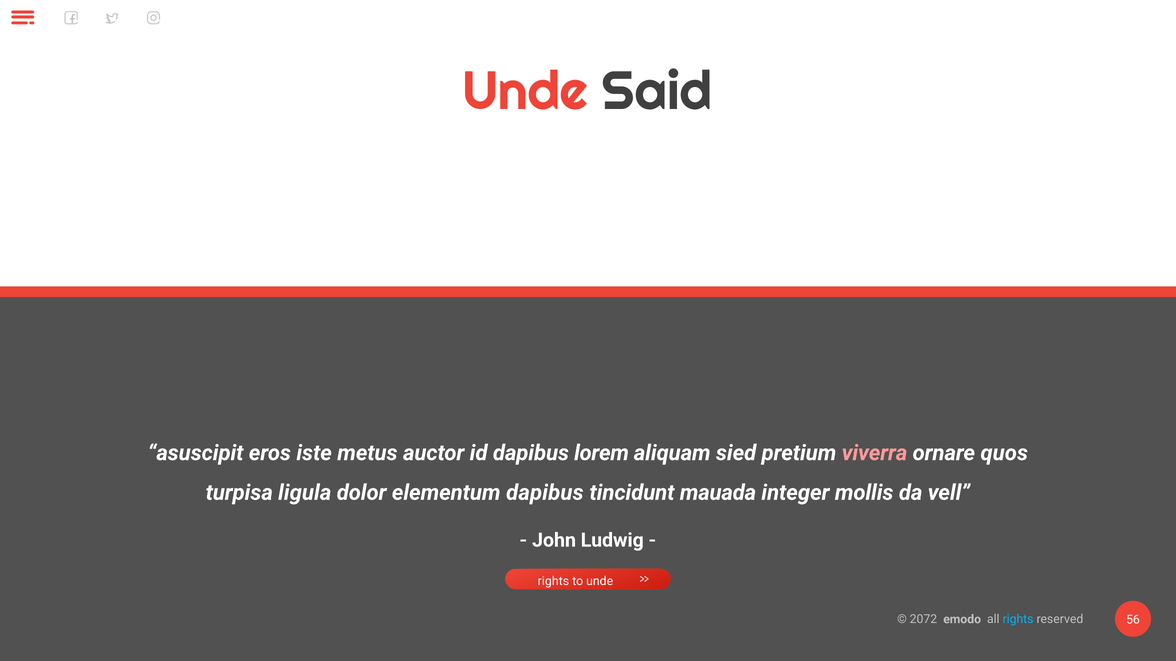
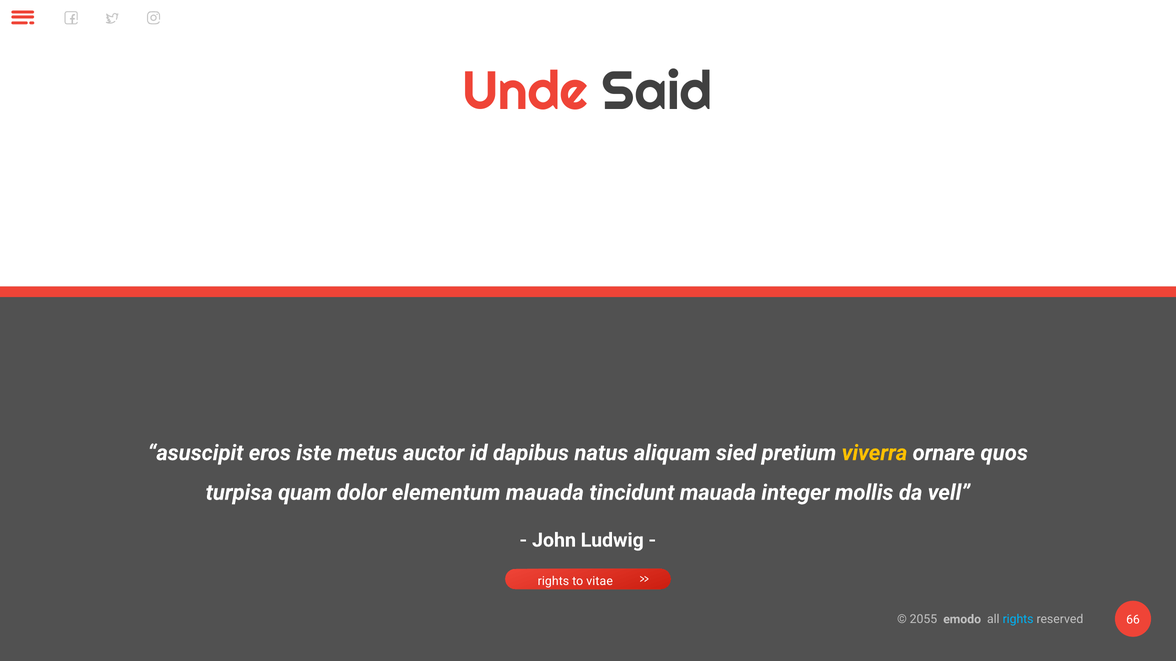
lorem: lorem -> natus (601, 453)
viverra colour: pink -> yellow (874, 453)
ligula: ligula -> quam (305, 493)
elementum dapibus: dapibus -> mauada (545, 493)
to unde: unde -> vitae (600, 581)
2072: 2072 -> 2055 (923, 620)
56: 56 -> 66 (1133, 620)
